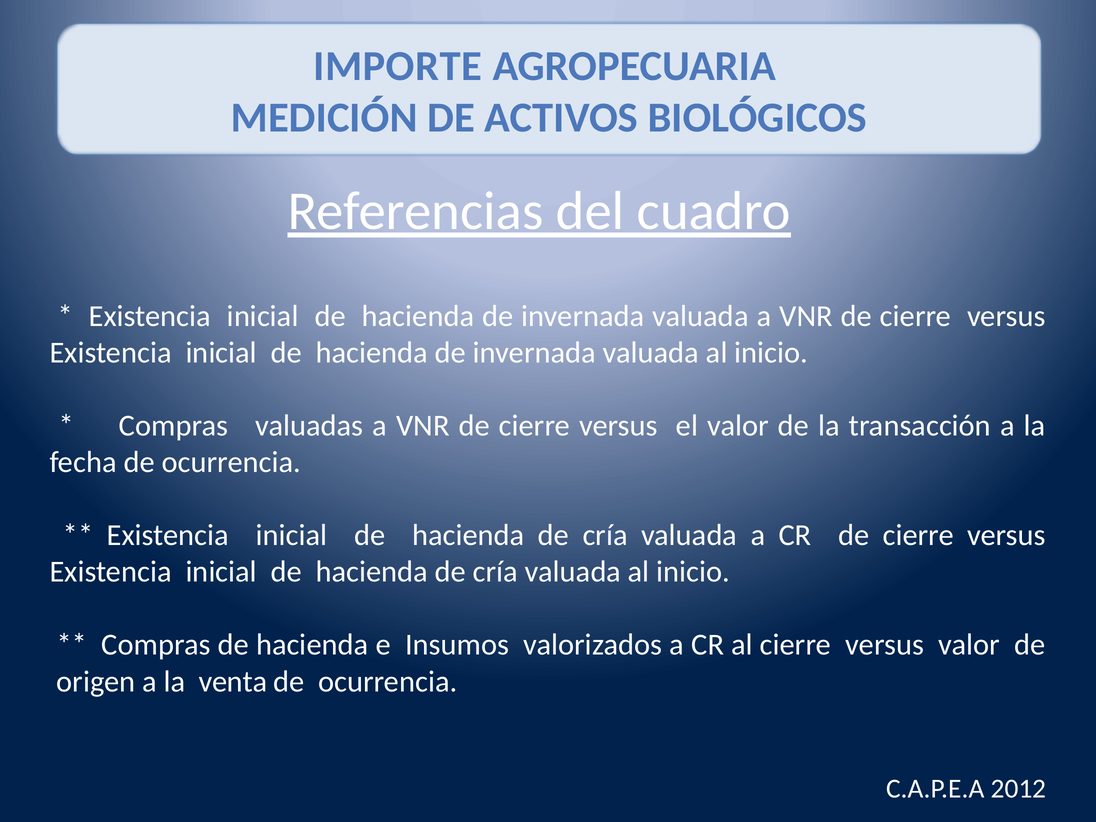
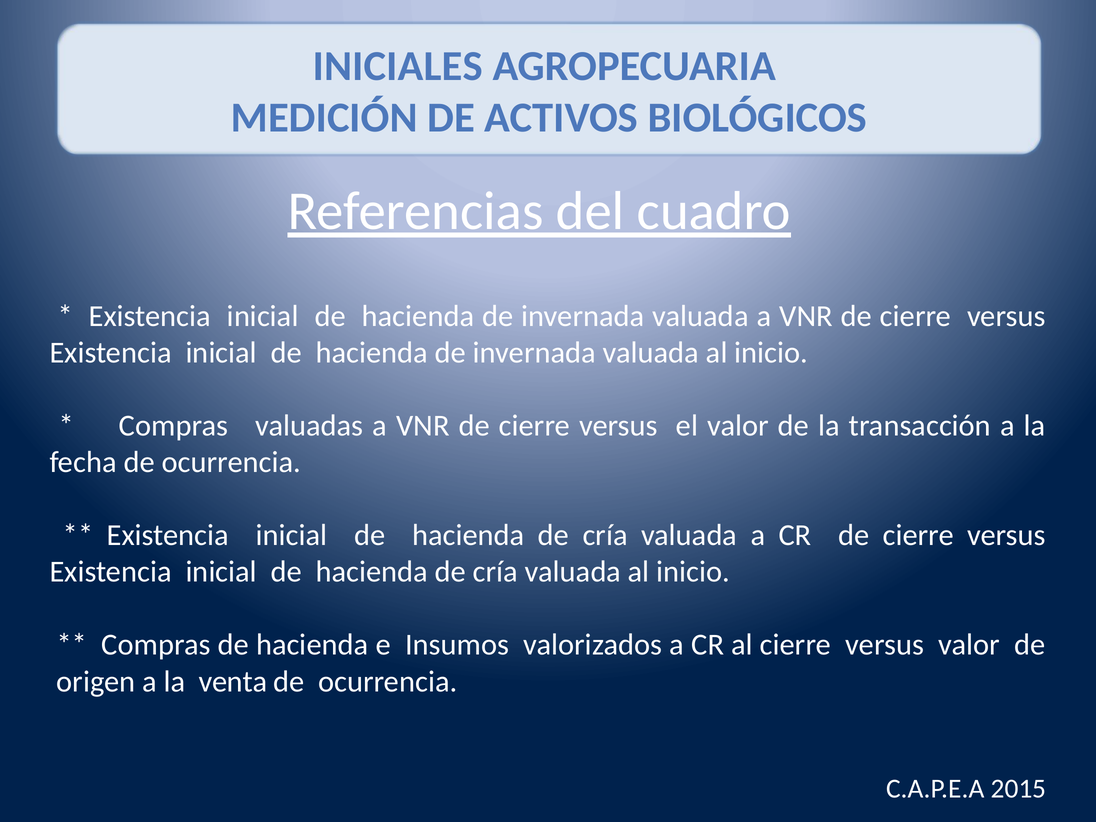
IMPORTE: IMPORTE -> INICIALES (398, 66)
2012: 2012 -> 2015 (1019, 789)
